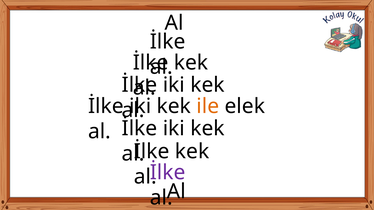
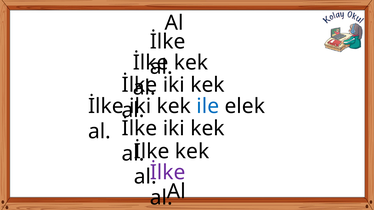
ile colour: orange -> blue (208, 106)
